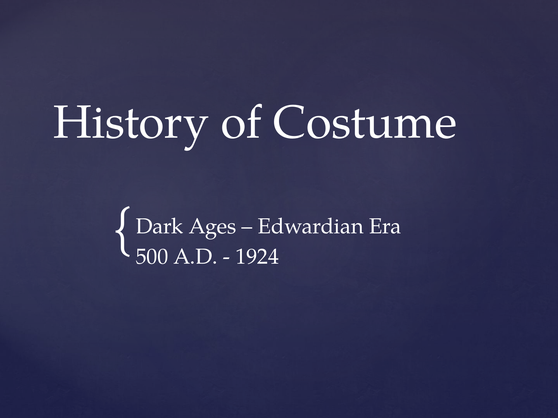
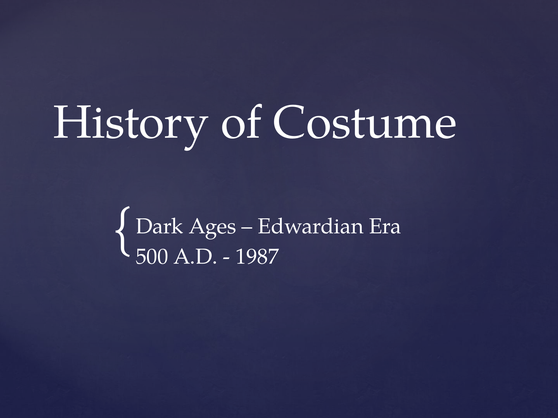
1924: 1924 -> 1987 (257, 257)
